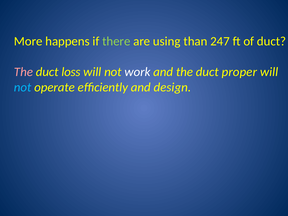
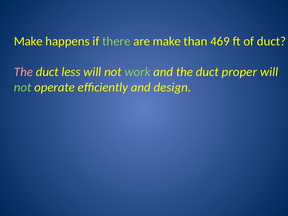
More: More -> Make (28, 41)
are using: using -> make (167, 41)
247: 247 -> 469 (220, 41)
loss: loss -> less (71, 72)
work colour: white -> light green (137, 72)
not colour: light blue -> light green (23, 87)
